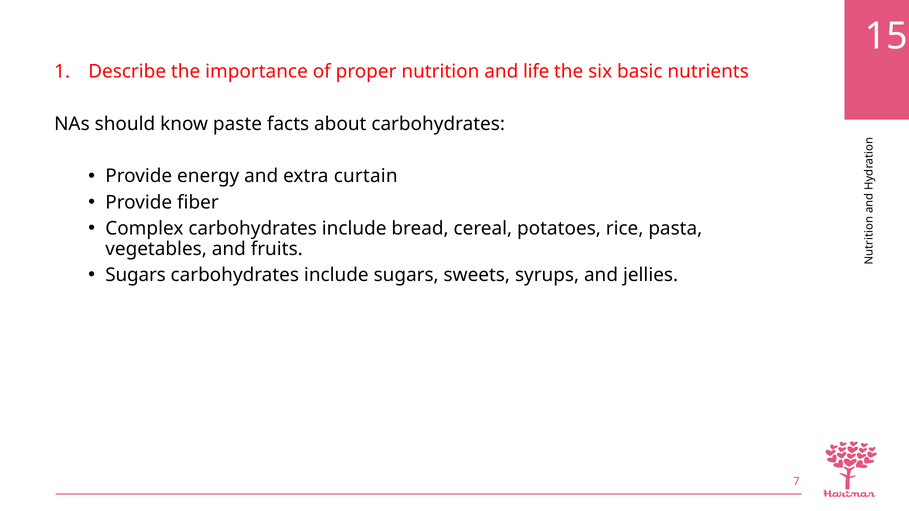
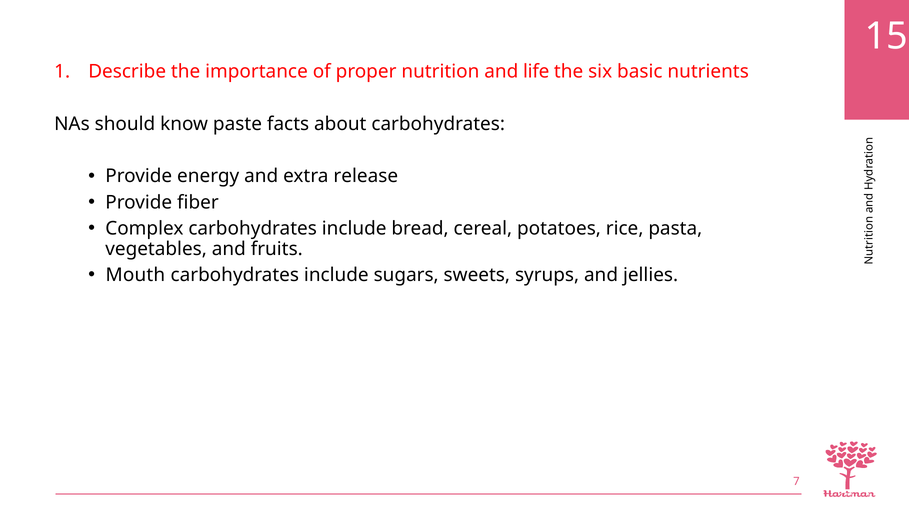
curtain: curtain -> release (366, 176)
Sugars: Sugars -> Mouth (135, 275)
